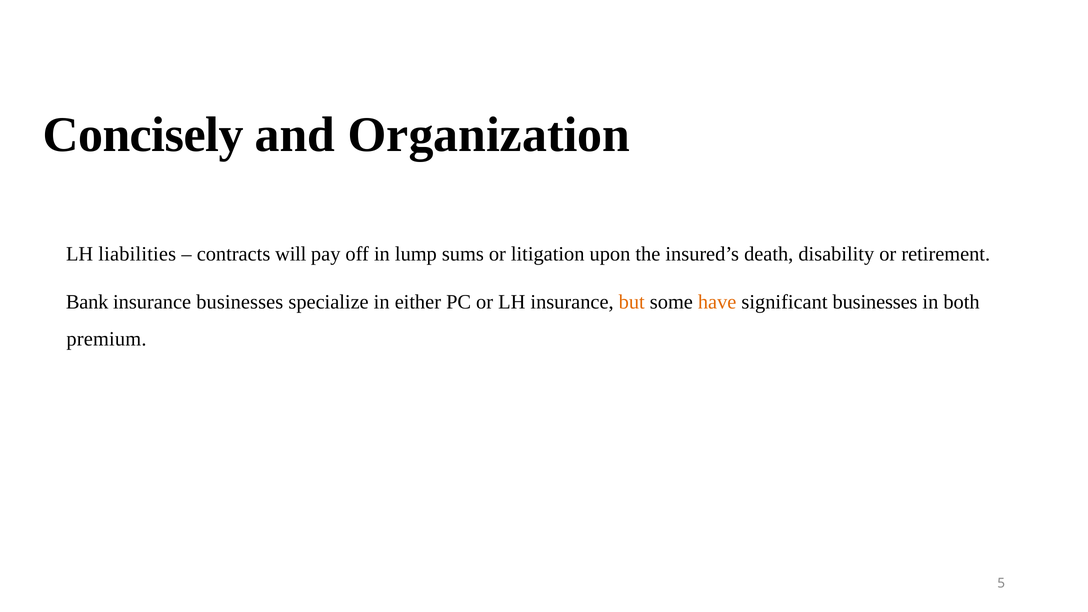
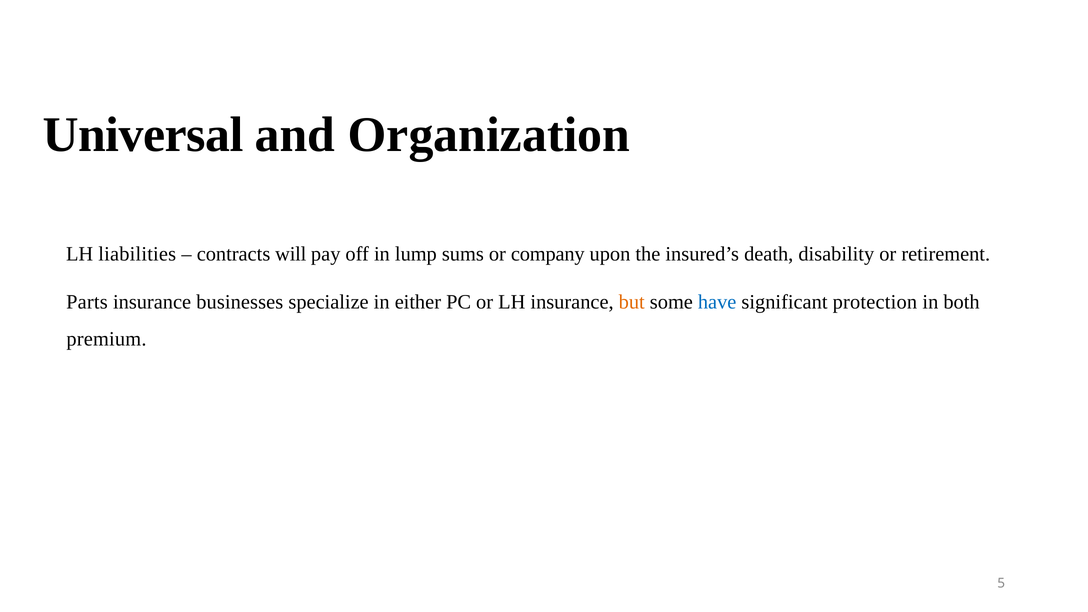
Concisely: Concisely -> Universal (143, 135)
litigation: litigation -> company (548, 254)
Bank: Bank -> Parts (87, 302)
have colour: orange -> blue (717, 302)
significant businesses: businesses -> protection (875, 302)
